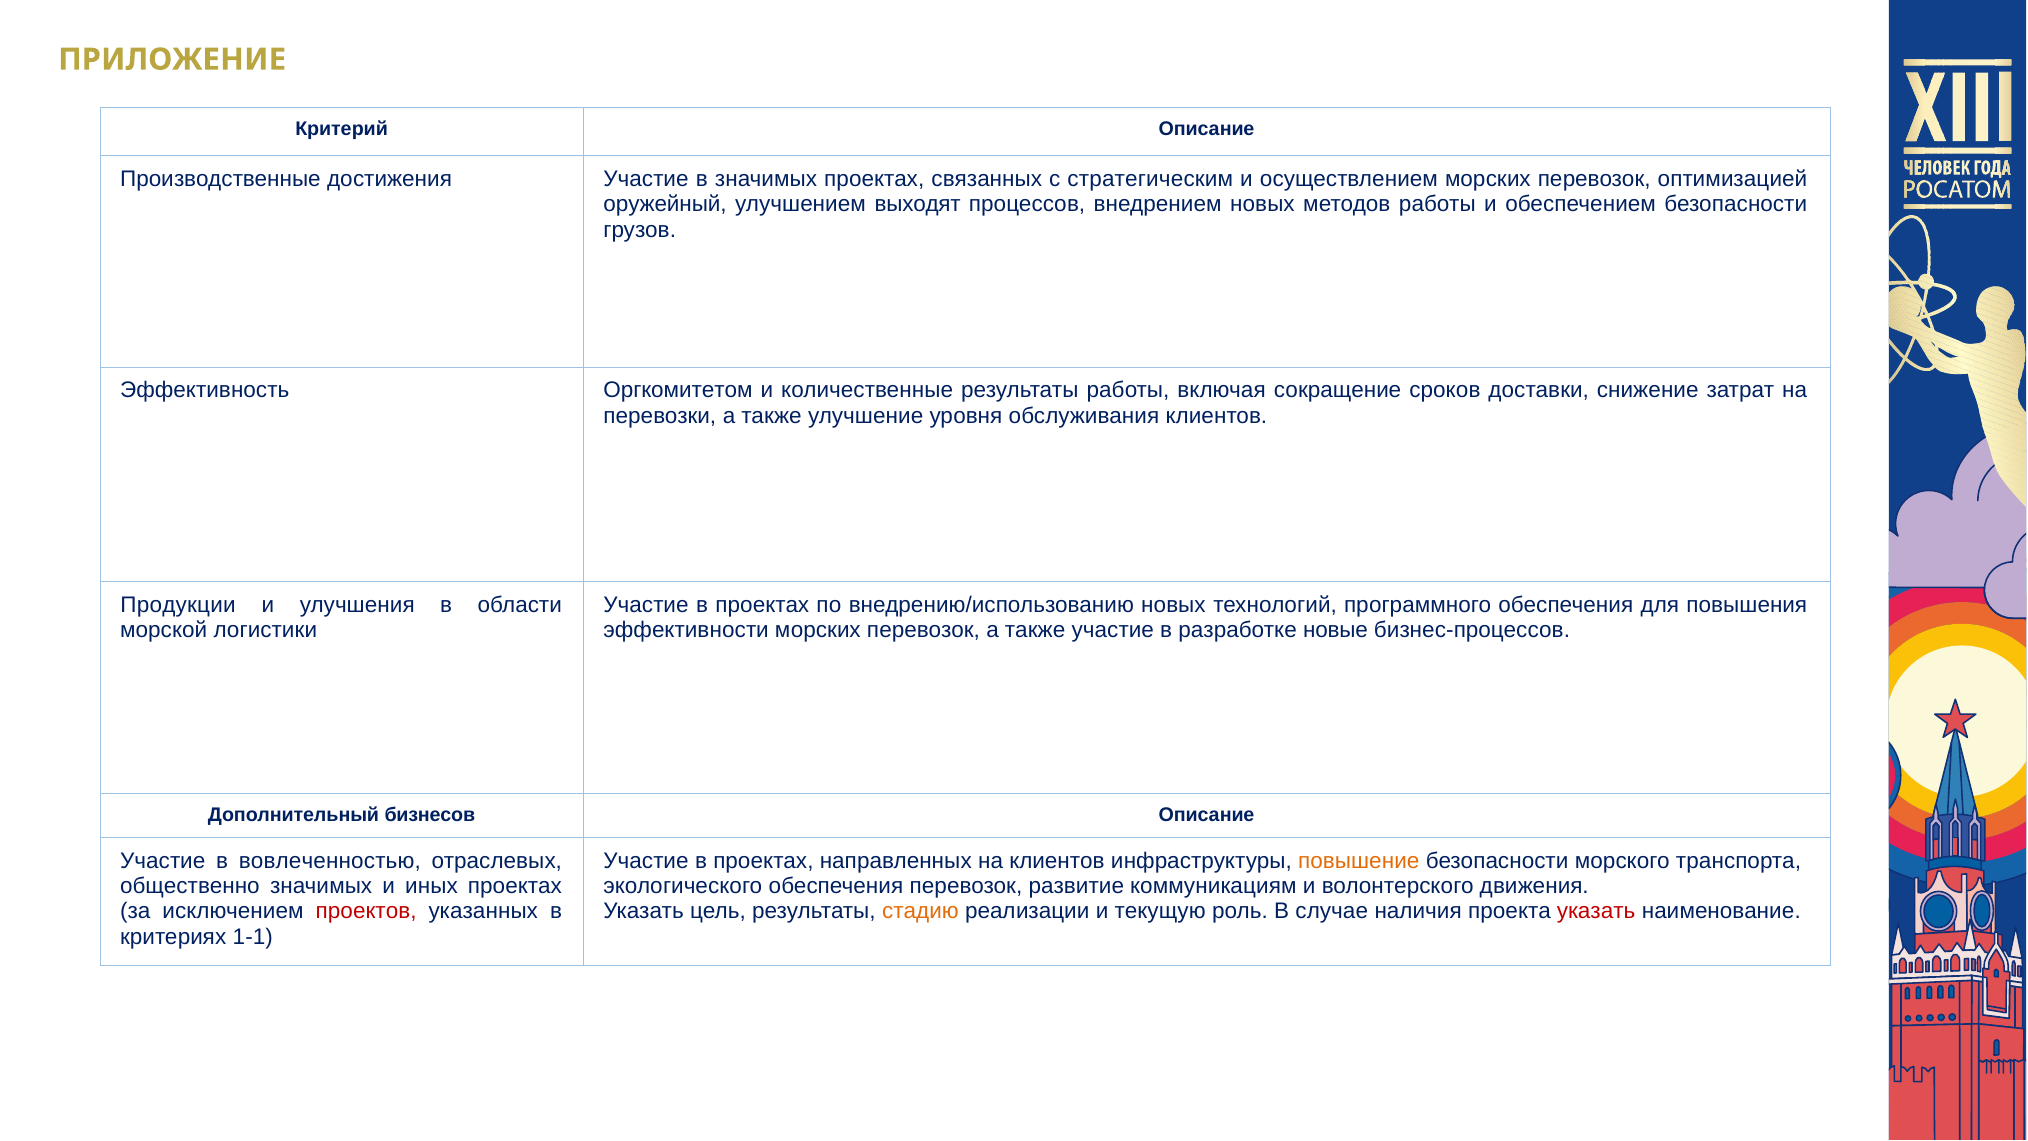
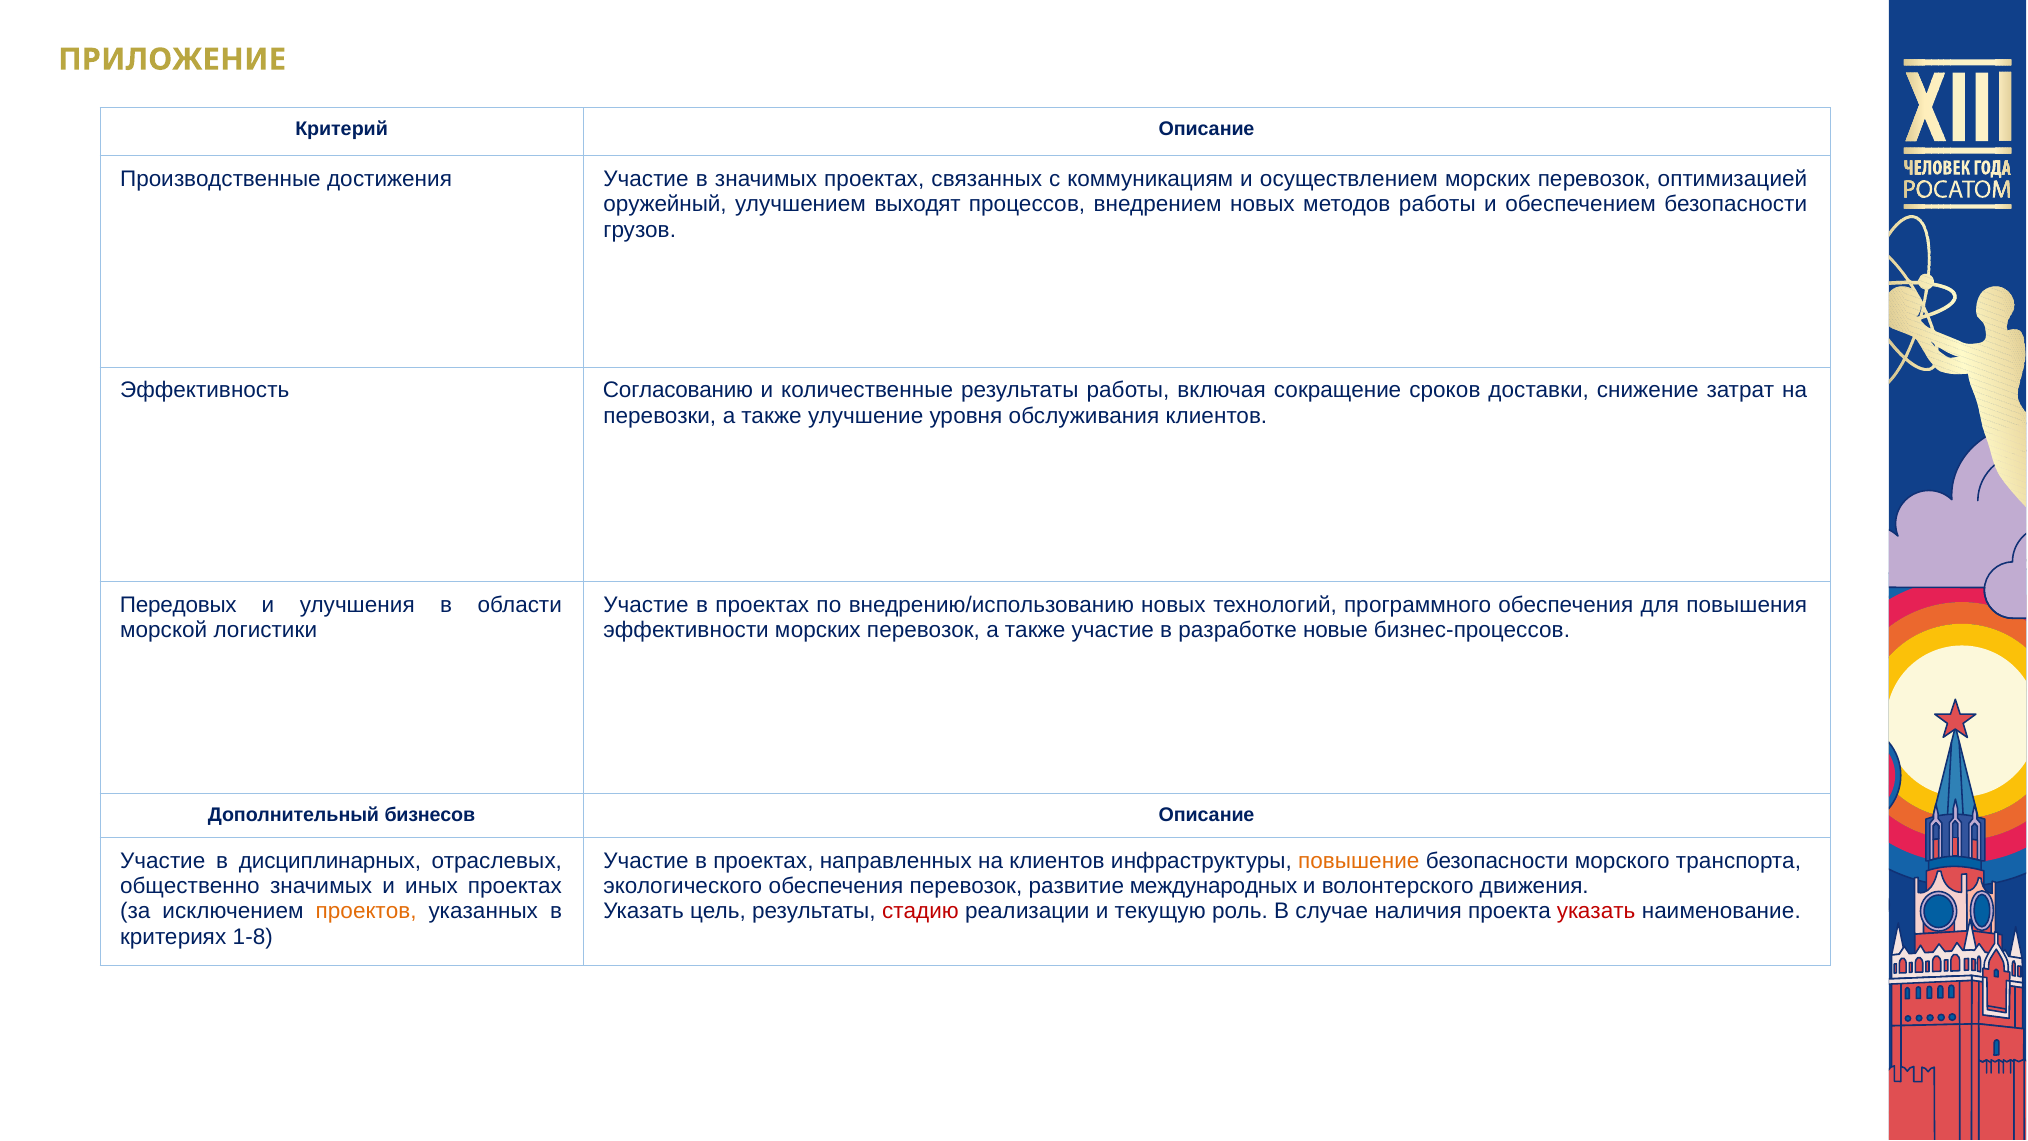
стратегическим: стратегическим -> коммуникациям (1150, 179)
Оргкомитетом: Оргкомитетом -> Согласованию (678, 390)
Продукции: Продукции -> Передовых (178, 605)
вовлеченностью: вовлеченностью -> дисциплинарных (330, 861)
коммуникациям: коммуникациям -> международных (1214, 886)
проектов colour: red -> orange (366, 911)
стадию colour: orange -> red (920, 911)
1-1: 1-1 -> 1-8 (253, 937)
